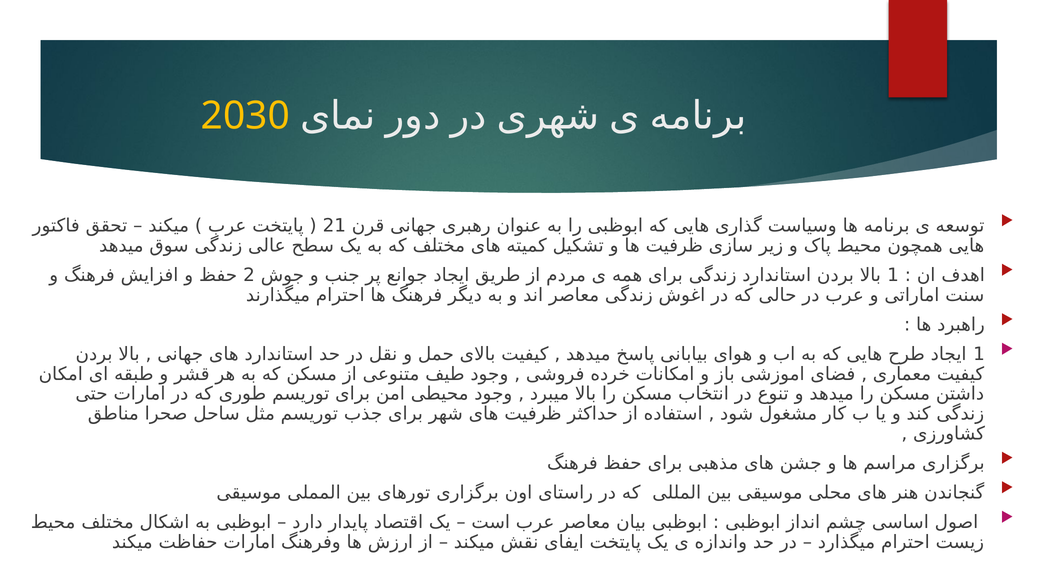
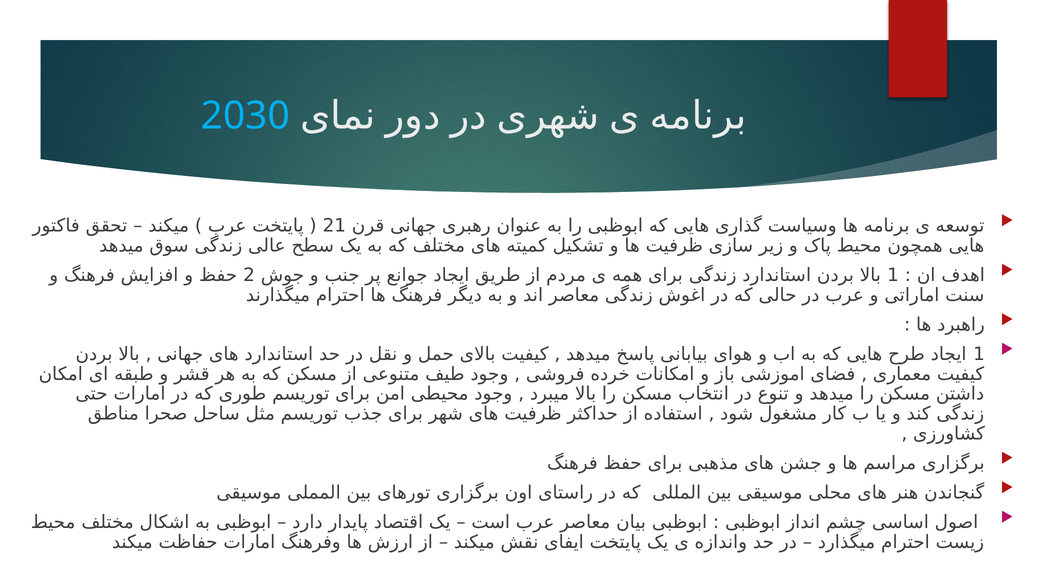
2030 colour: yellow -> light blue (245, 116)
